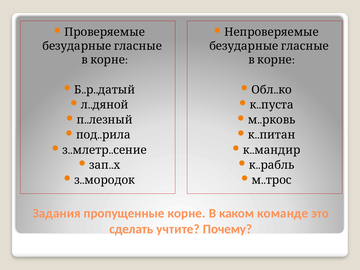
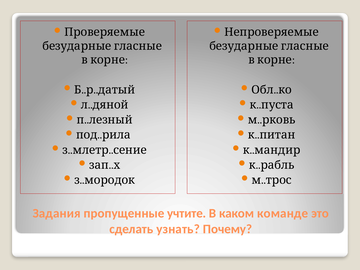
корне: корне -> учтите (187, 213)
учтите: учтите -> узнать (178, 229)
